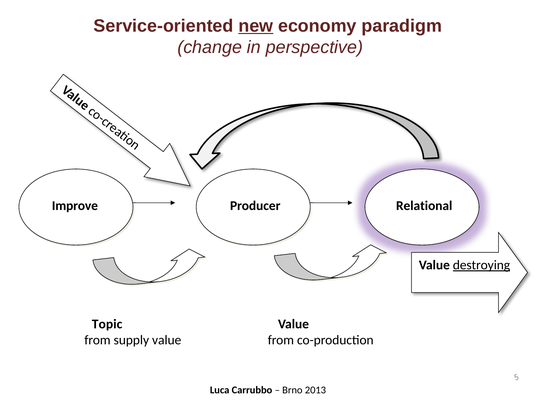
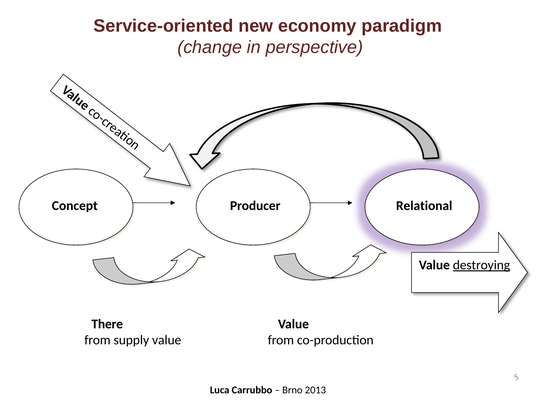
new underline: present -> none (256, 26)
Improve: Improve -> Concept (75, 206)
Topic: Topic -> There (107, 324)
